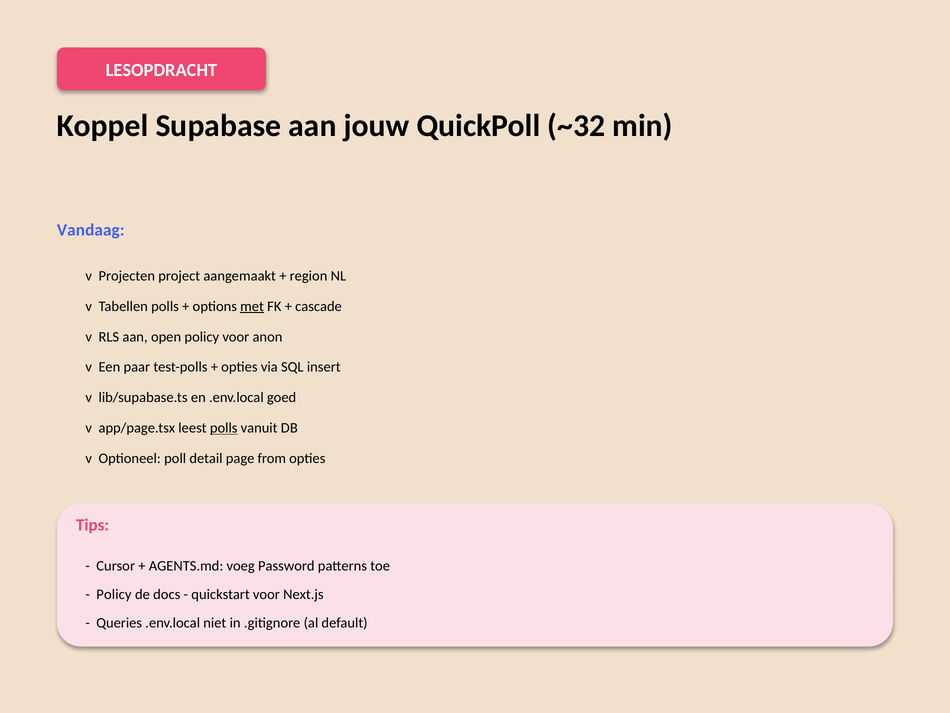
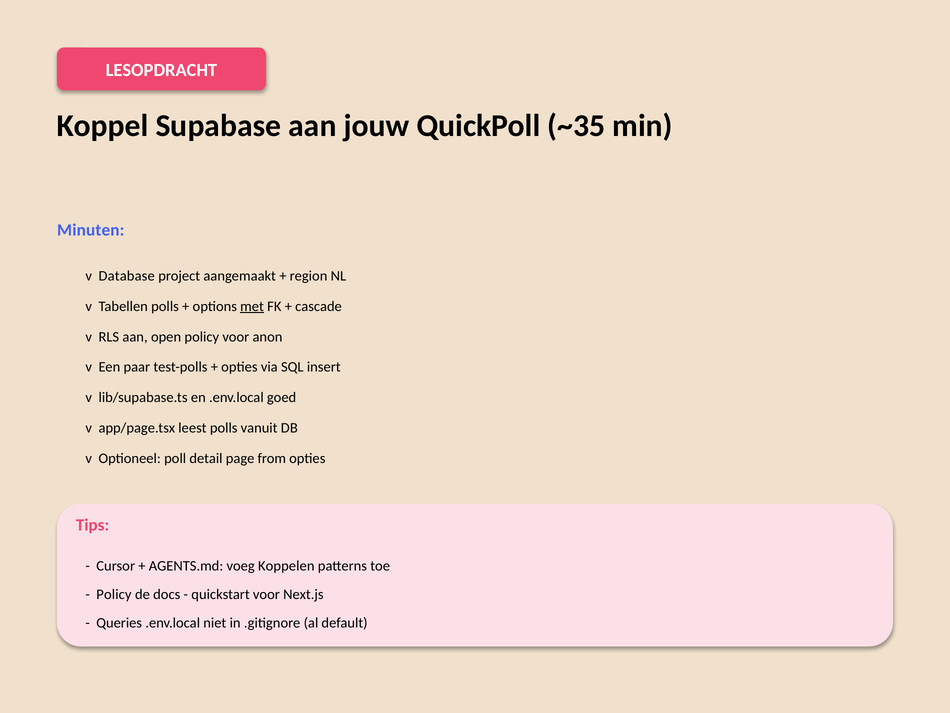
~32: ~32 -> ~35 (576, 126)
Vandaag: Vandaag -> Minuten (91, 230)
Projecten: Projecten -> Database (127, 276)
polls underline: present -> none (224, 428)
Password: Password -> Koppelen (286, 565)
